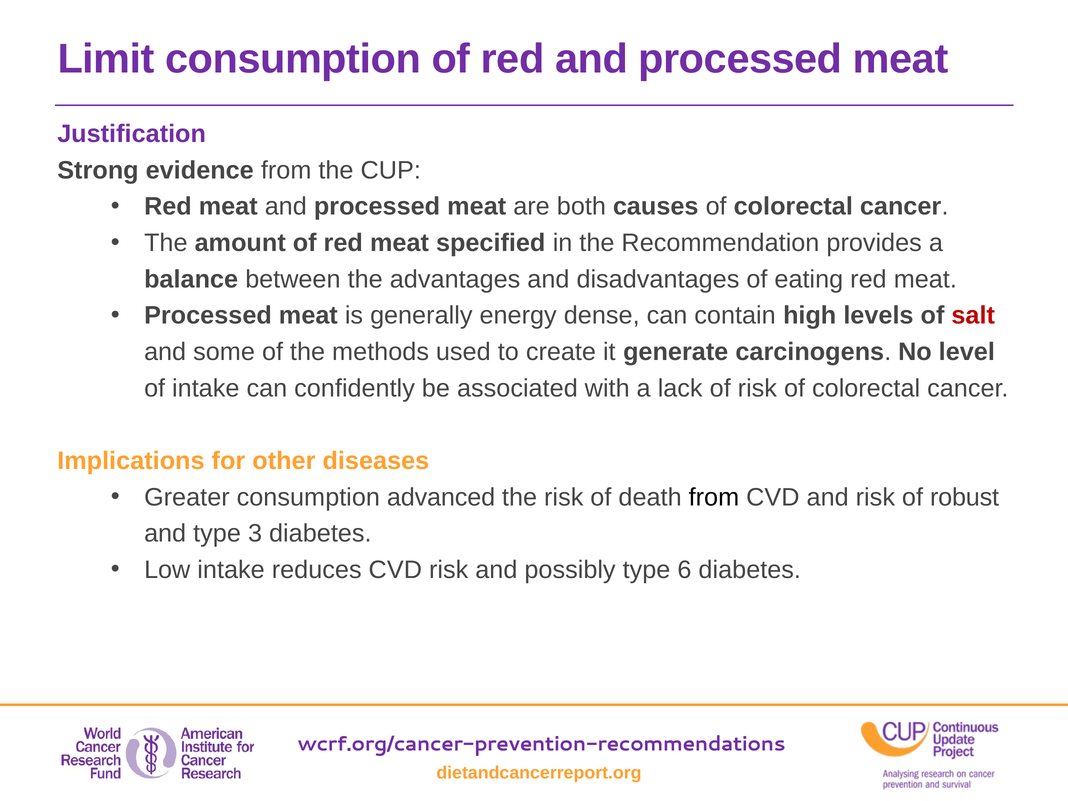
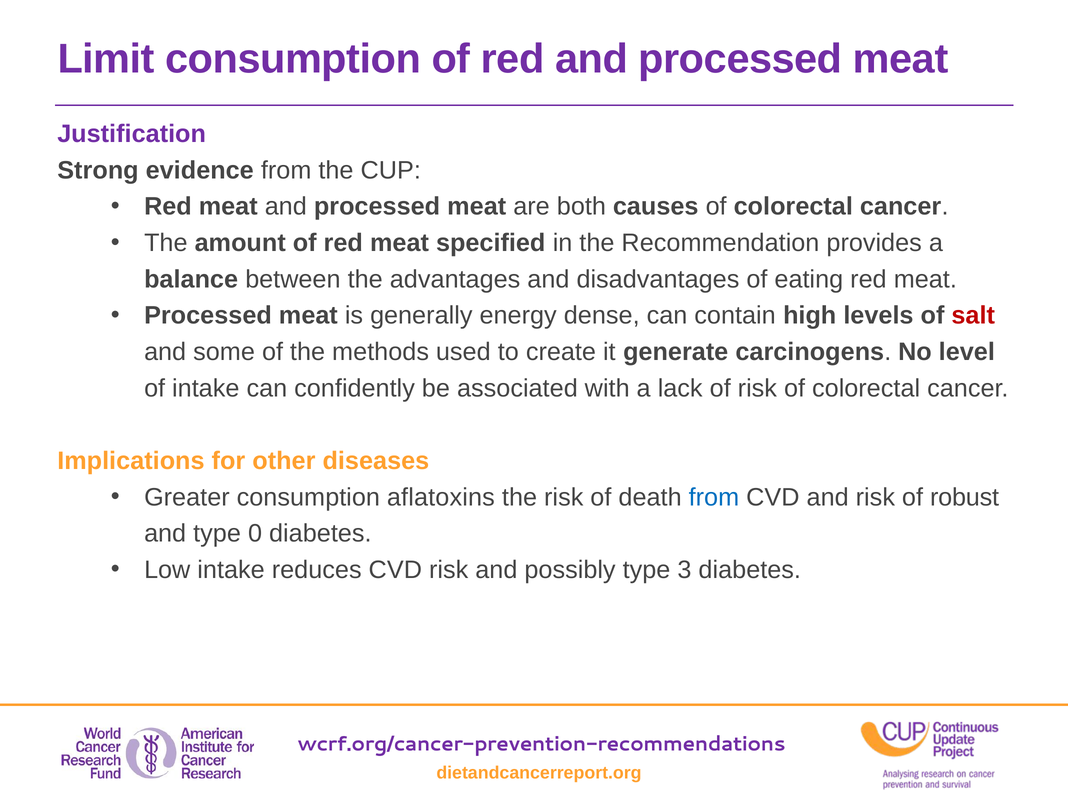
advanced: advanced -> aflatoxins (441, 497)
from colour: black -> blue (714, 497)
3: 3 -> 0 (255, 534)
6: 6 -> 3 (684, 570)
